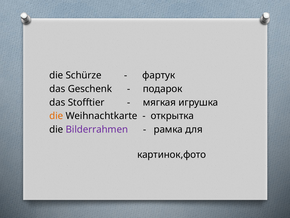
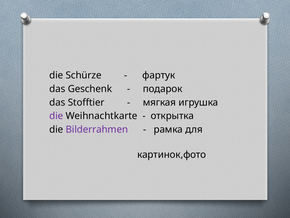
die colour: orange -> purple (56, 116)
